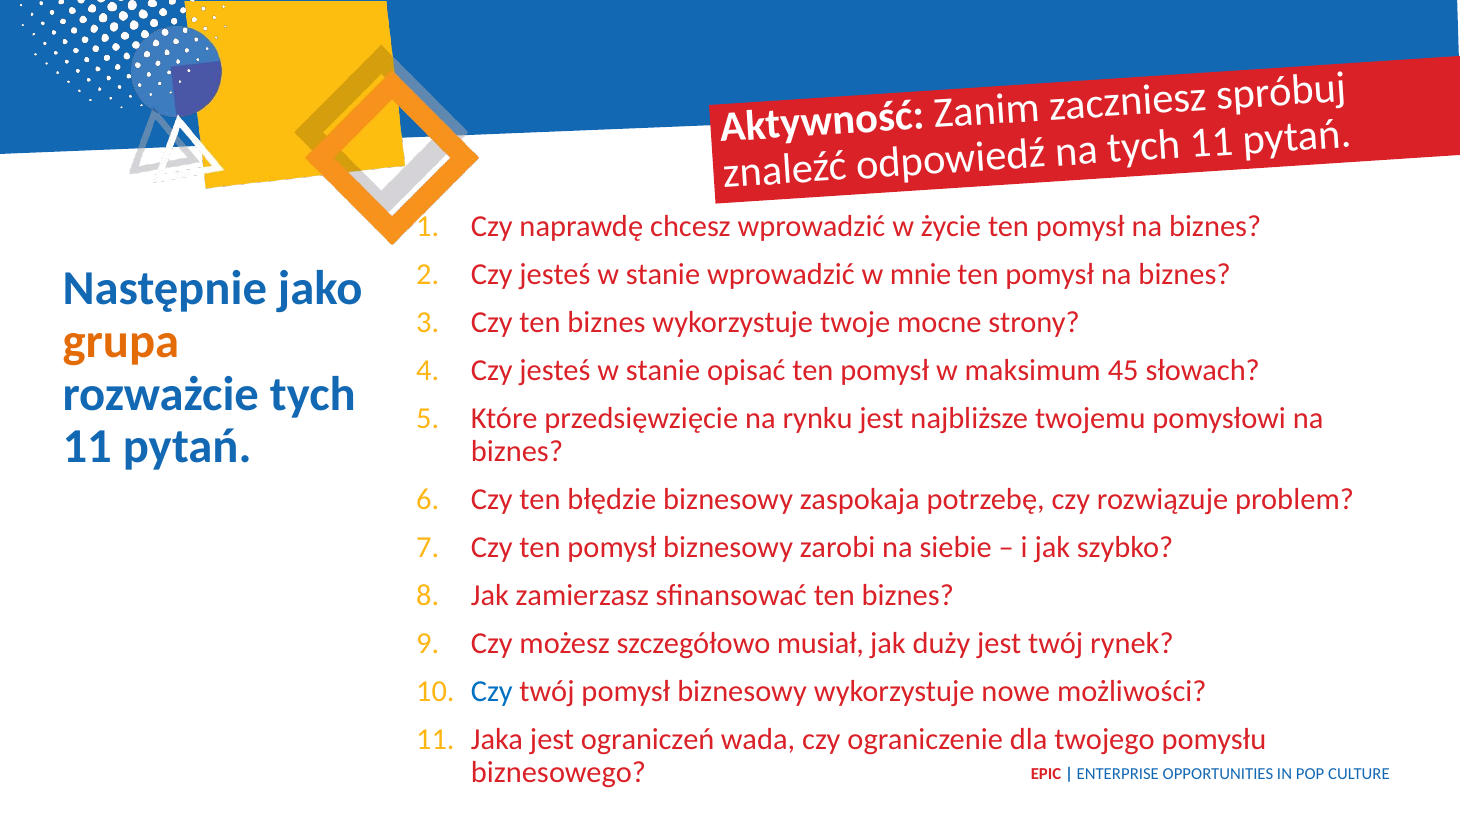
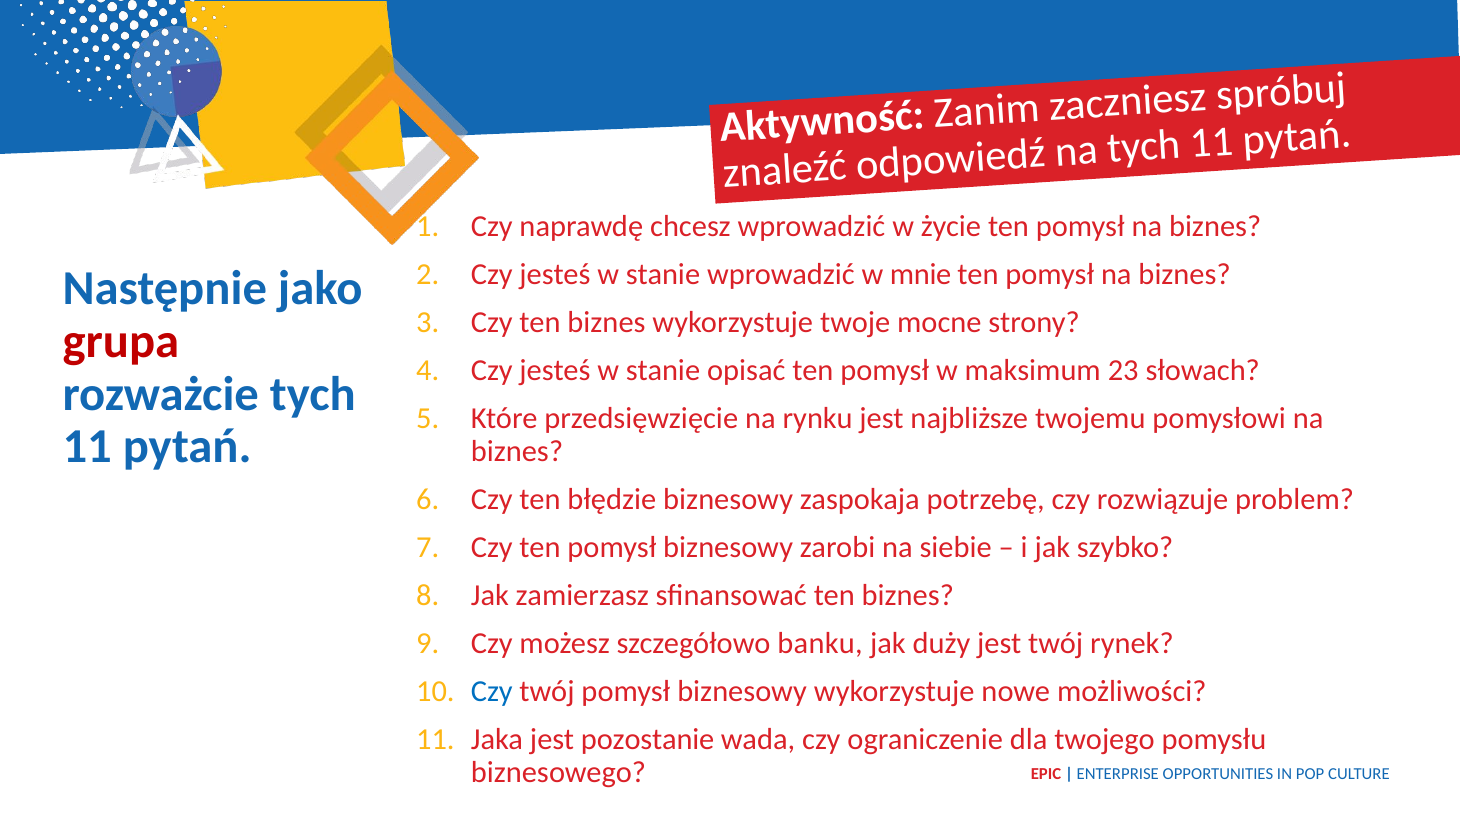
grupa colour: orange -> red (121, 342)
45: 45 -> 23 (1123, 371)
musiał: musiał -> banku (820, 644)
ograniczeń: ograniczeń -> pozostanie (648, 740)
